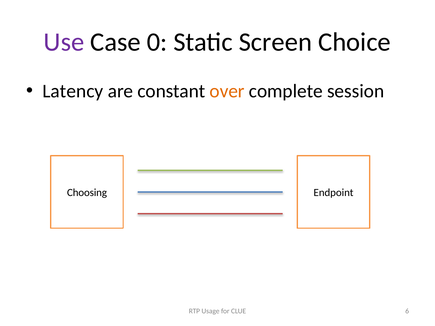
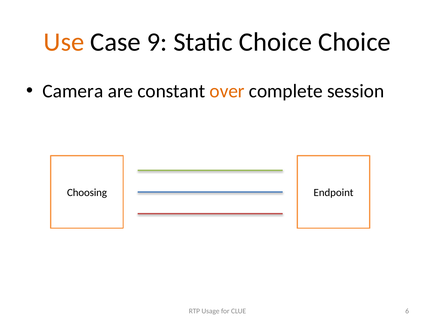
Use colour: purple -> orange (64, 42)
0: 0 -> 9 (157, 42)
Static Screen: Screen -> Choice (275, 42)
Latency: Latency -> Camera (73, 91)
